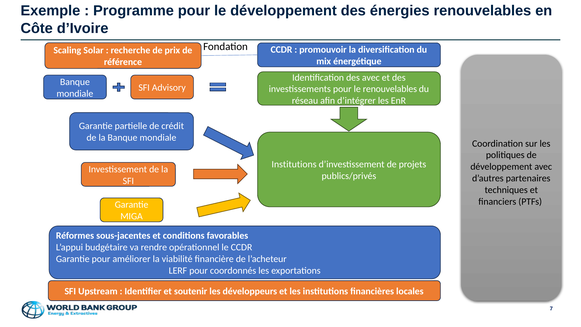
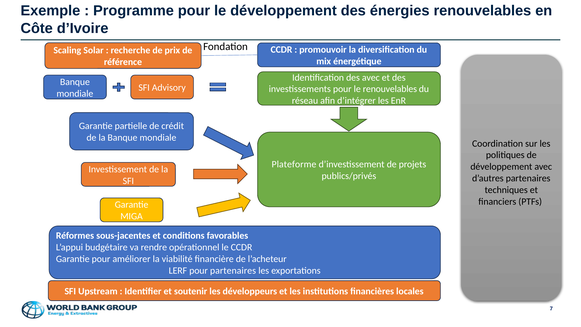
Institutions: Institutions -> Plateforme (294, 164)
pour coordonnés: coordonnés -> partenaires (233, 270)
